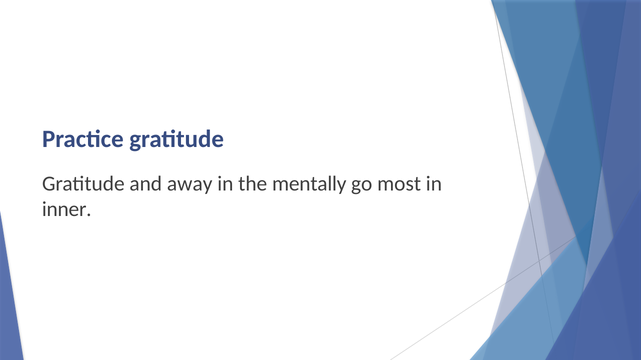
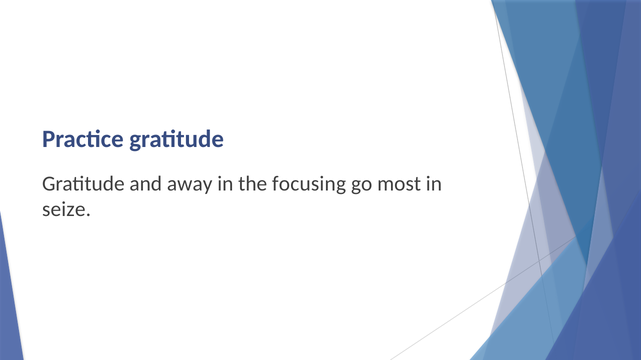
mentally: mentally -> focusing (309, 184)
inner: inner -> seize (67, 210)
